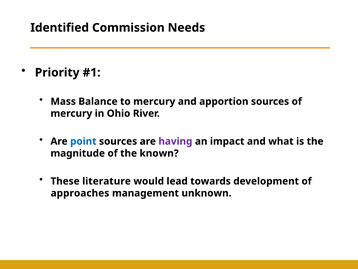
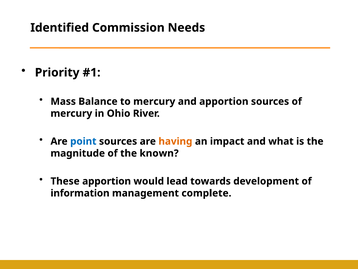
having colour: purple -> orange (175, 141)
These literature: literature -> apportion (107, 181)
approaches: approaches -> information (80, 193)
unknown: unknown -> complete (206, 193)
